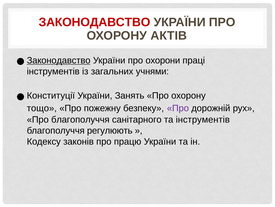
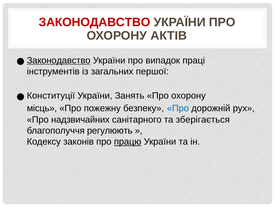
охорони: охорони -> випадок (163, 60)
учнями: учнями -> першої (152, 71)
тощо: тощо -> місць (42, 108)
Про colour: purple -> blue (178, 108)
Про благополуччя: благополуччя -> надзвичайних (80, 119)
та інструментів: інструментів -> зберігається (203, 119)
працю underline: none -> present (128, 141)
